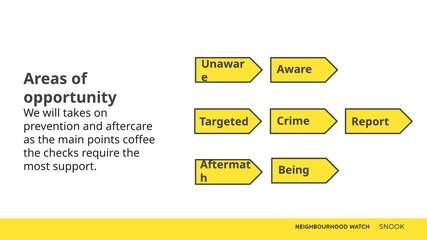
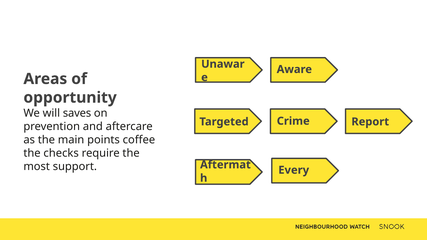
takes: takes -> saves (77, 113)
Being: Being -> Every (294, 170)
